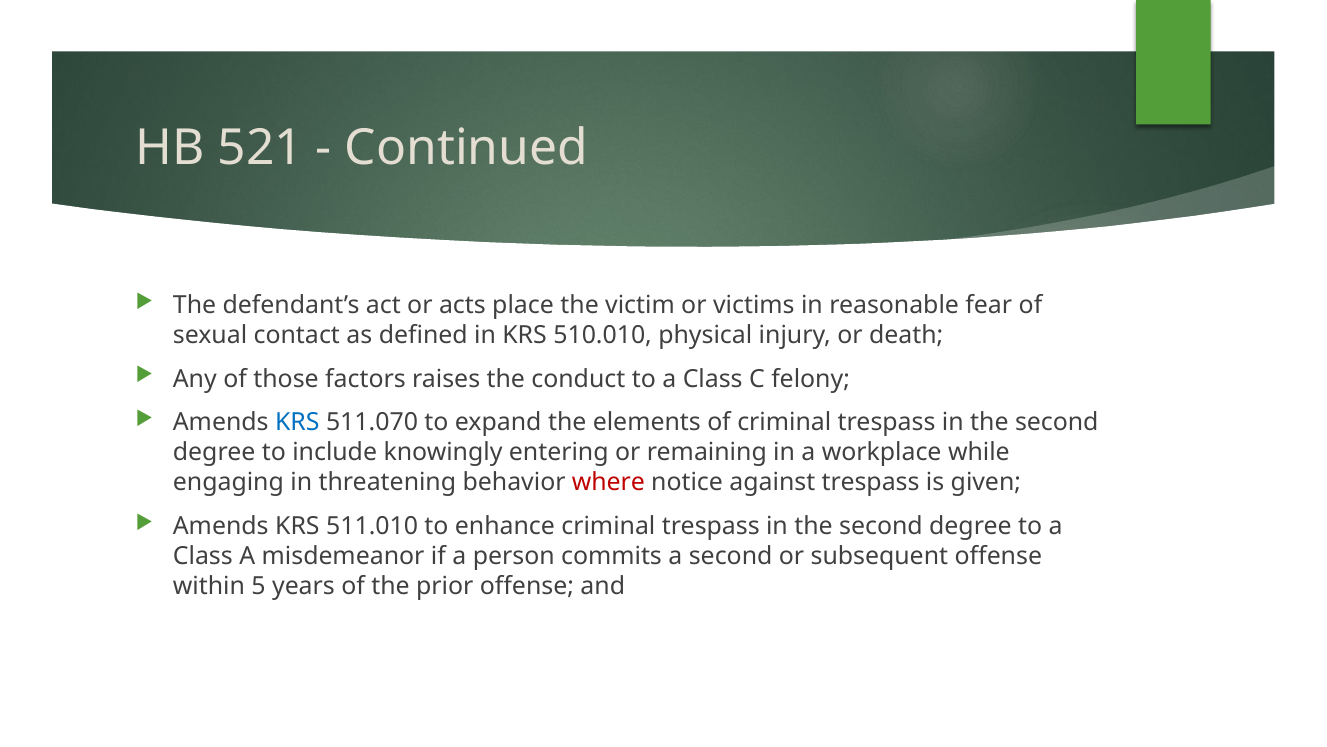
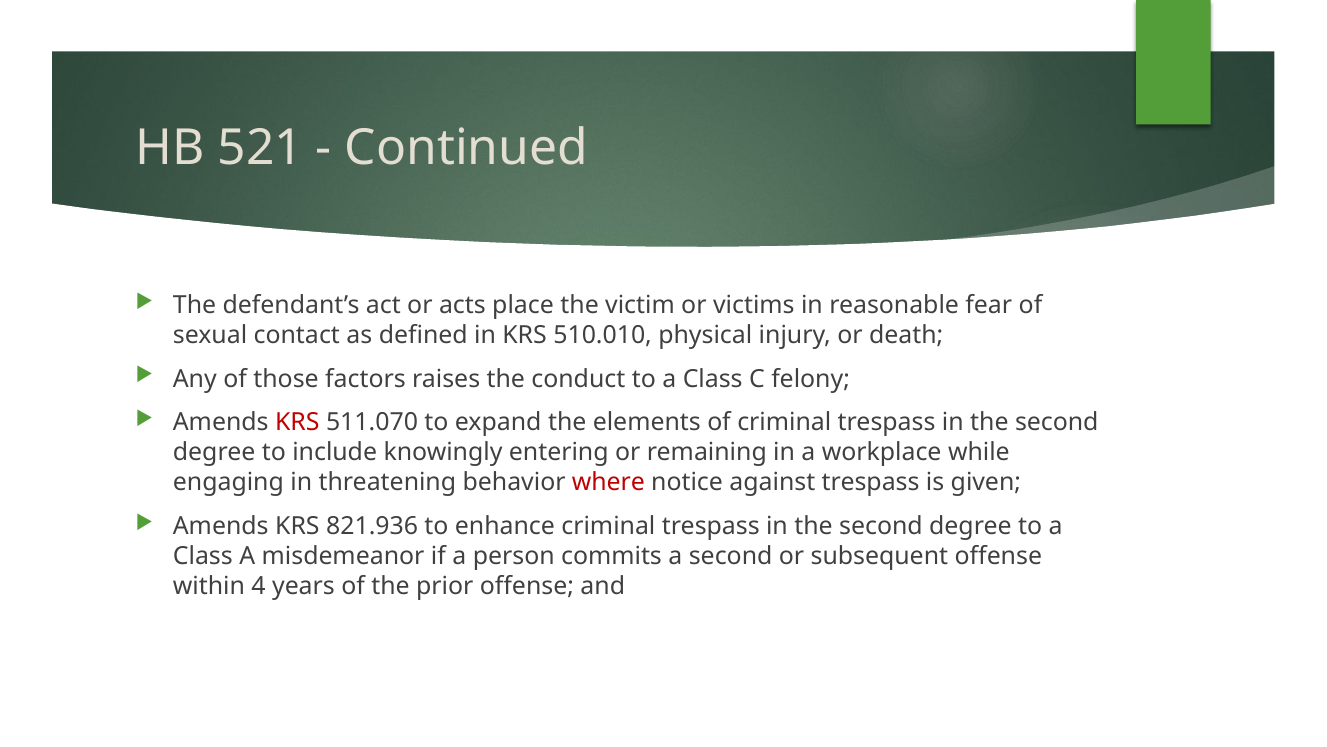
KRS colour: blue -> red (297, 422)
511.010: 511.010 -> 821.936 (372, 526)
5: 5 -> 4 (259, 585)
